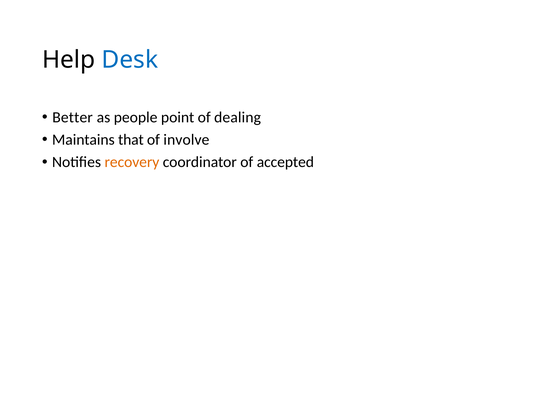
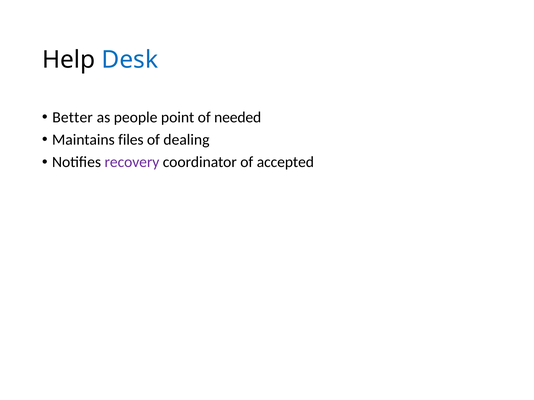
dealing: dealing -> needed (238, 118)
that: that -> files (131, 140)
involve: involve -> dealing (186, 140)
recovery colour: orange -> purple (132, 162)
